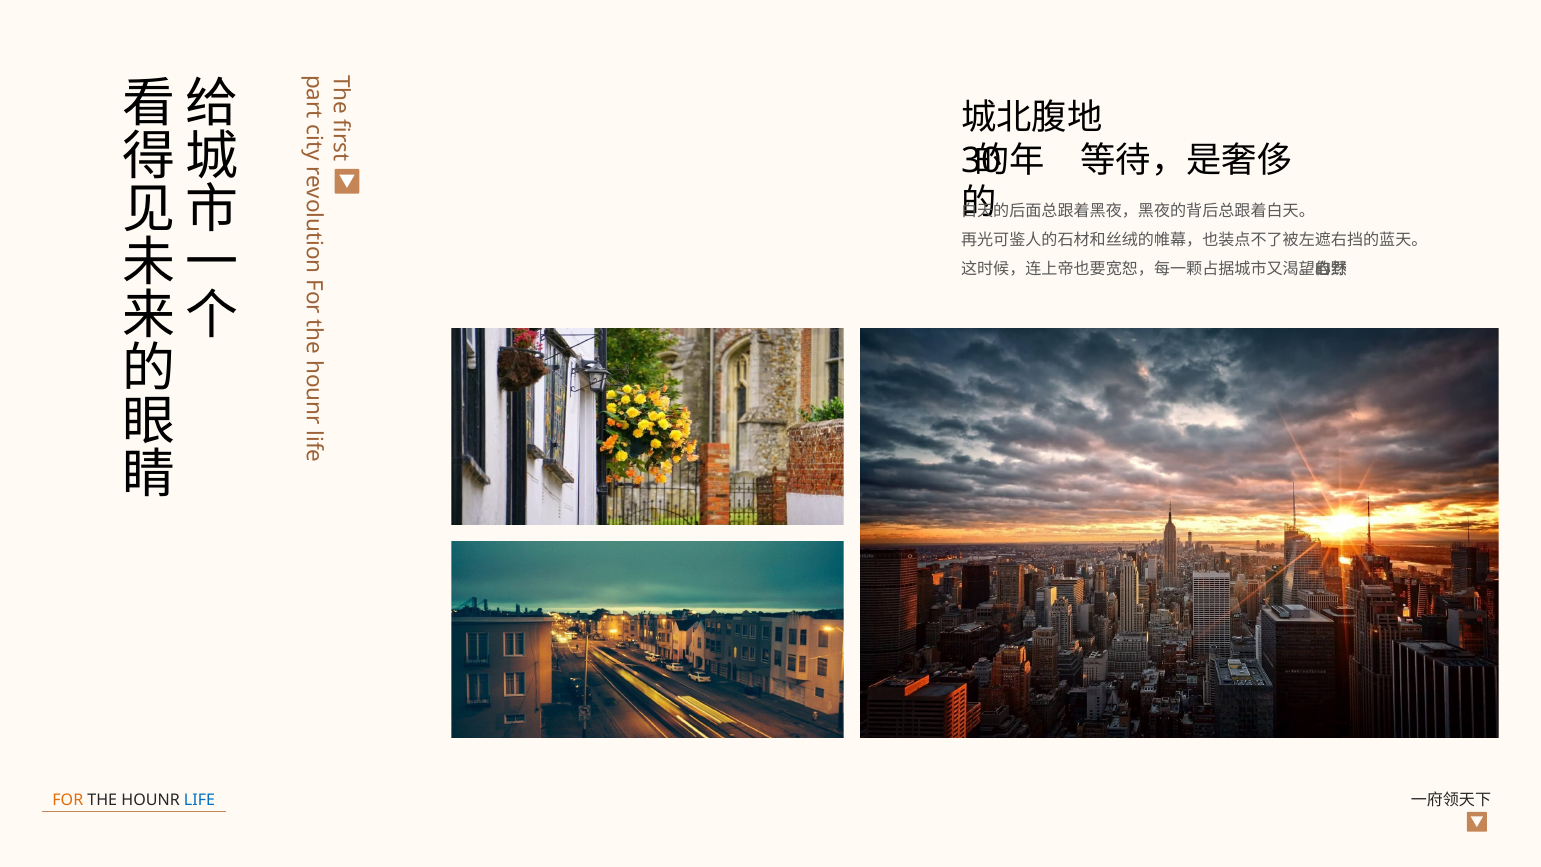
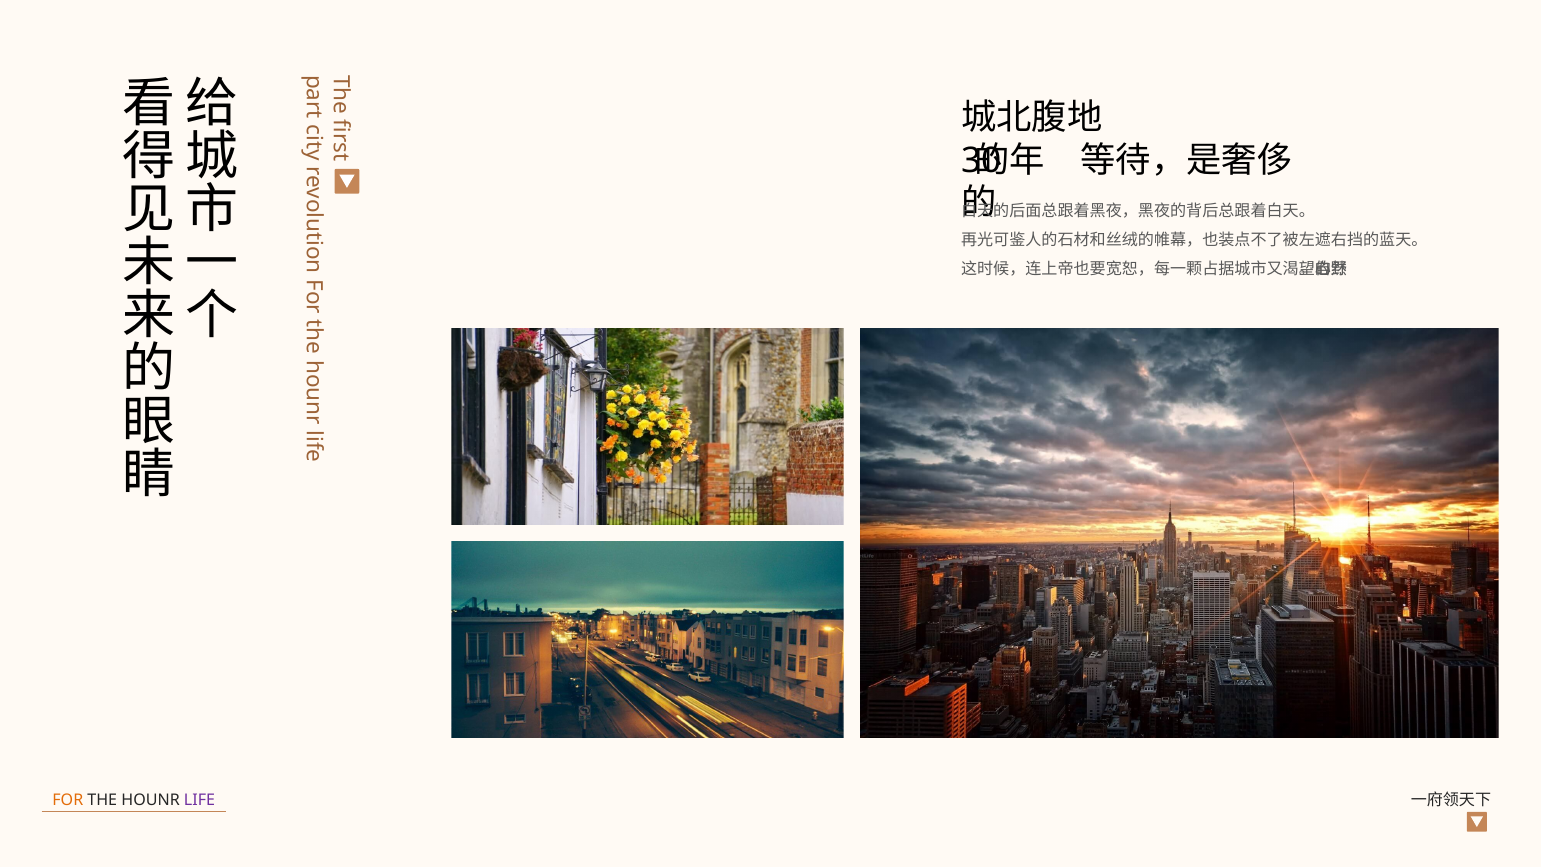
LIFE colour: blue -> purple (200, 800)
